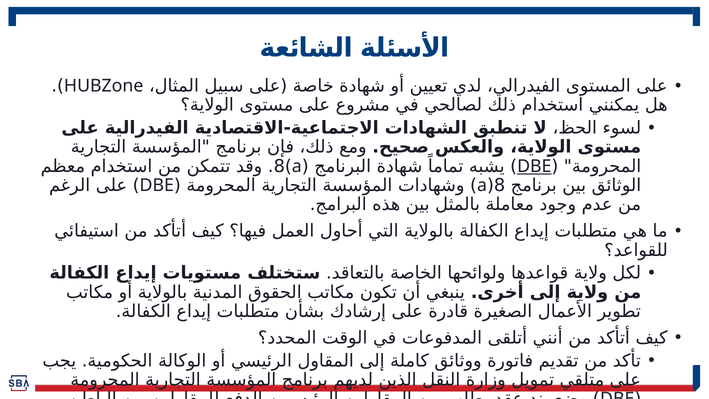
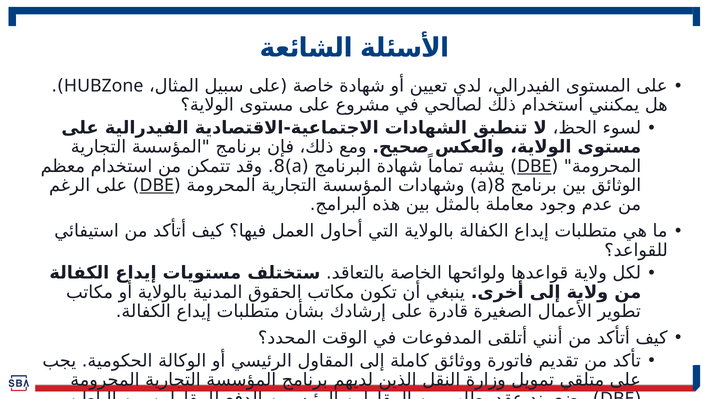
DBE underline: none -> present (157, 185)
